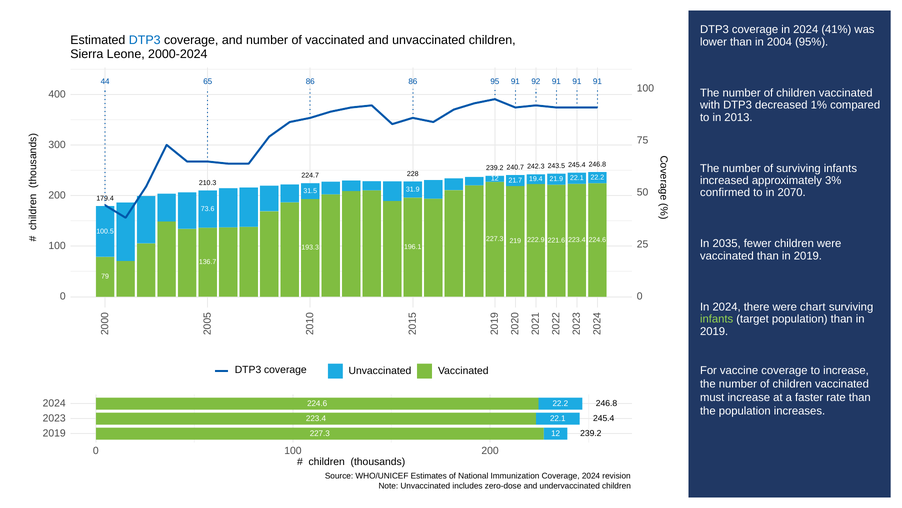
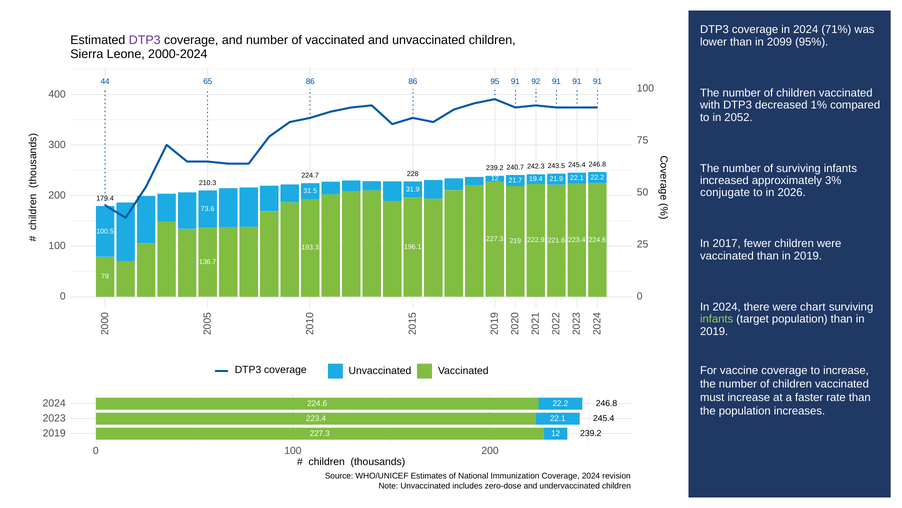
41%: 41% -> 71% (836, 30)
DTP3 colour: blue -> purple (145, 40)
2004: 2004 -> 2099 (779, 42)
2013: 2013 -> 2052 (738, 117)
confirmed: confirmed -> conjugate (725, 192)
2070: 2070 -> 2026 (792, 192)
2035: 2035 -> 2017 (727, 243)
